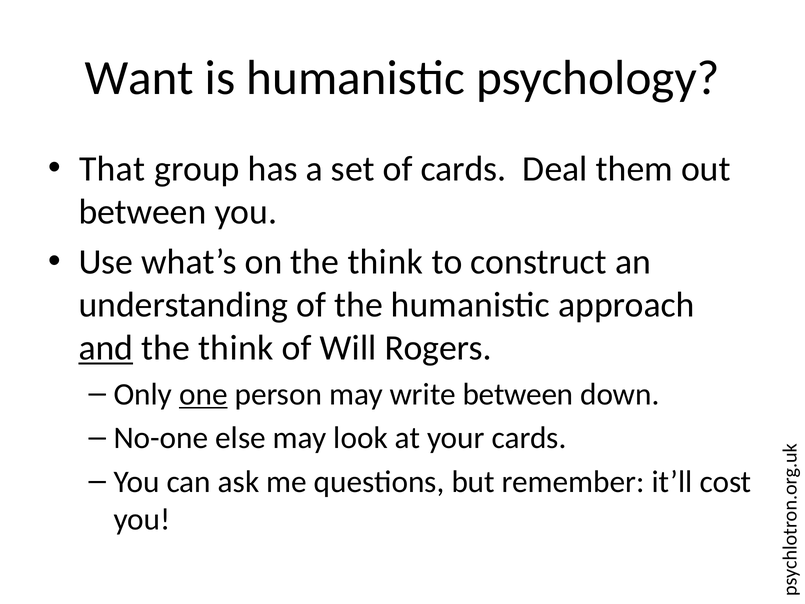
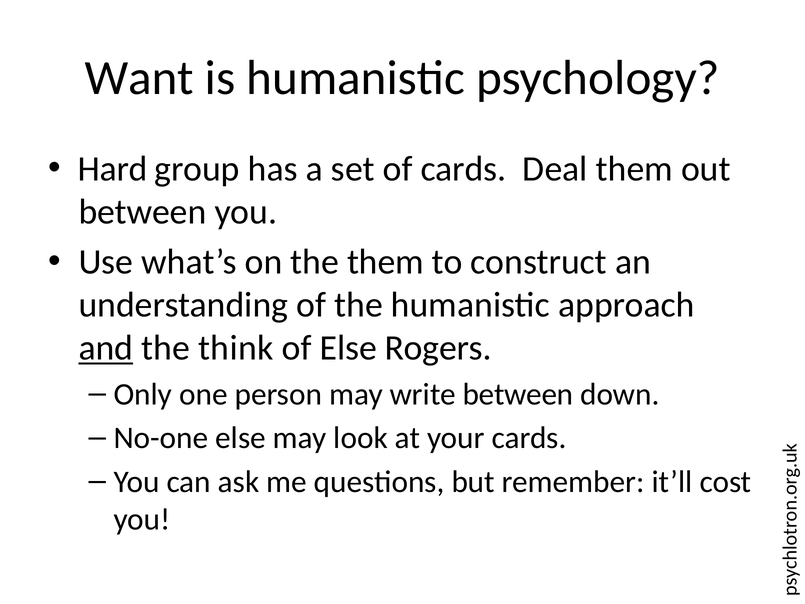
That: That -> Hard (113, 169)
on the think: think -> them (385, 262)
of Will: Will -> Else (348, 348)
one underline: present -> none (203, 394)
